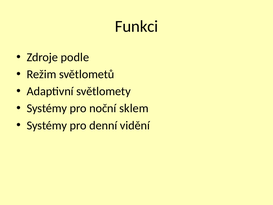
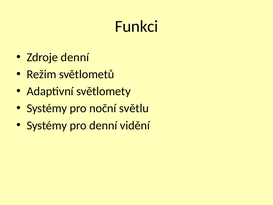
Zdroje podle: podle -> denní (75, 57)
sklem: sklem -> světlu (134, 108)
